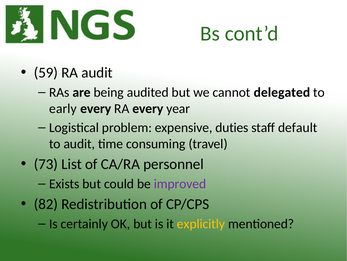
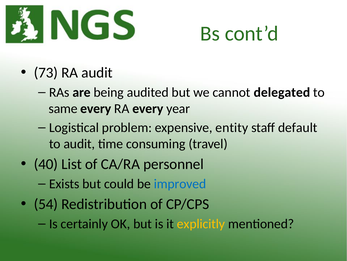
59: 59 -> 73 (46, 72)
early: early -> same (63, 108)
duties: duties -> entity (232, 127)
73: 73 -> 40 (46, 164)
improved colour: purple -> blue (180, 183)
82: 82 -> 54 (46, 204)
